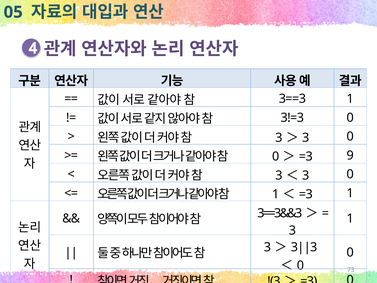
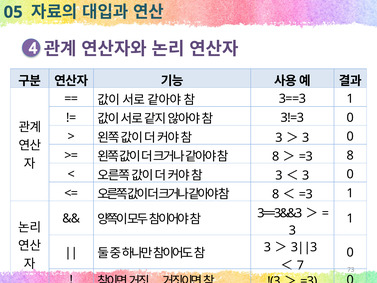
0: 0 -> 8 (276, 156)
9: 9 -> 8 (350, 155)
1: 1 -> 8 (276, 194)
0: 0 -> 7 (301, 265)
